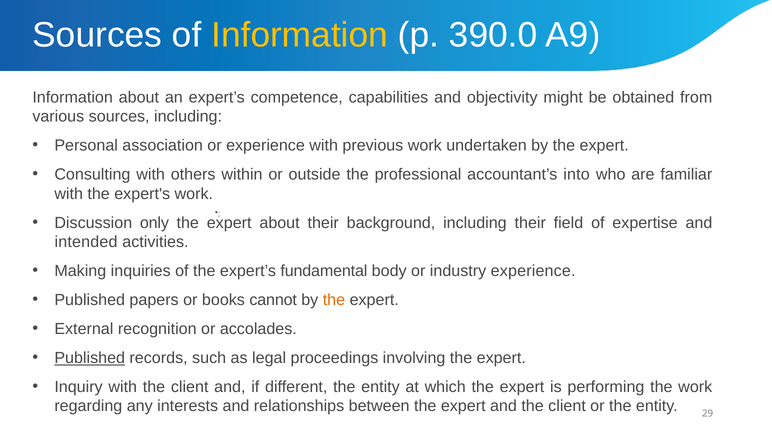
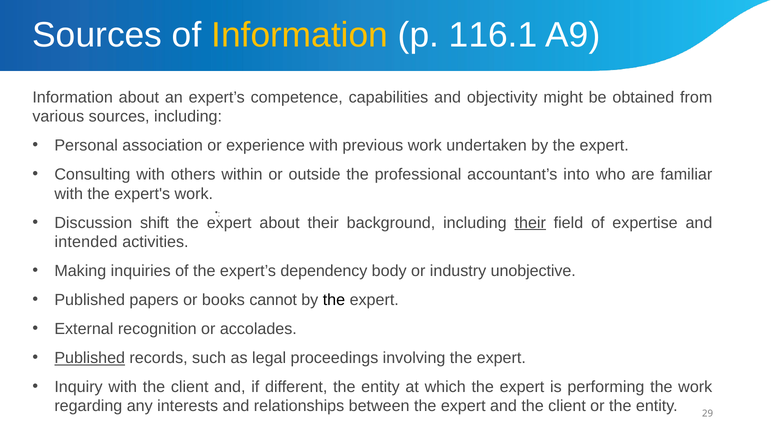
390.0: 390.0 -> 116.1 (493, 35)
only: only -> shift (154, 223)
their underline: none -> present (530, 223)
fundamental: fundamental -> dependency (324, 271)
industry experience: experience -> unobjective (533, 271)
the colour: orange -> black (334, 300)
